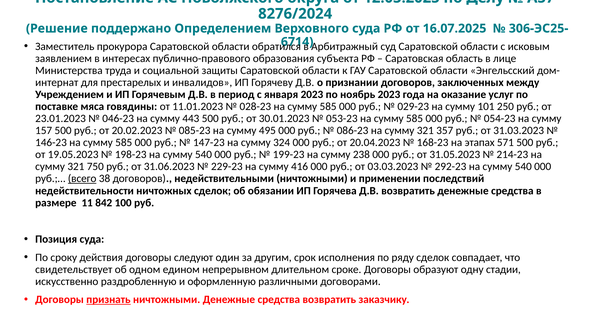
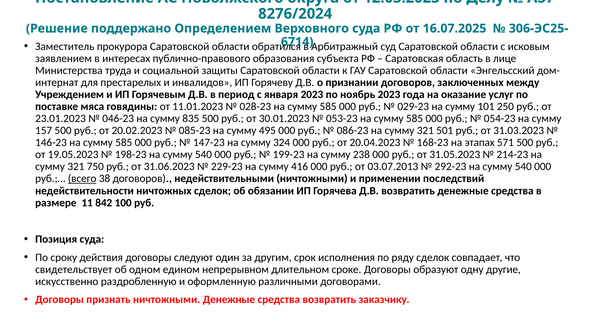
443: 443 -> 835 (191, 119)
357: 357 -> 501 (445, 131)
03.03.2023: 03.03.2023 -> 03.07.2013 (393, 167)
стадии: стадии -> другие (503, 269)
признать underline: present -> none (108, 300)
